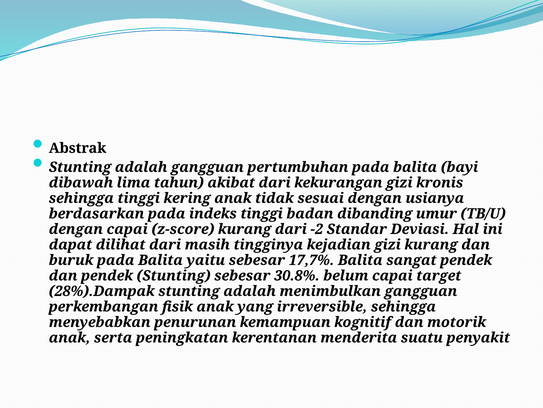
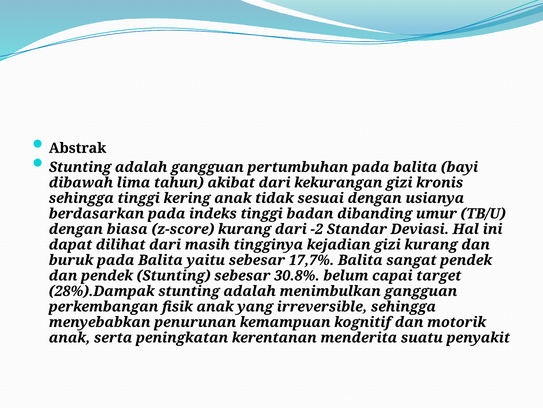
dengan capai: capai -> biasa (127, 229)
